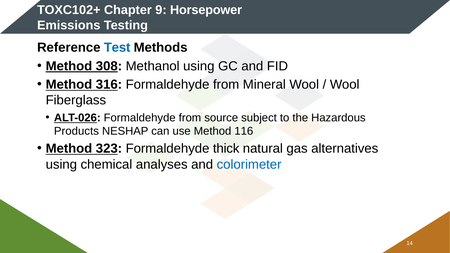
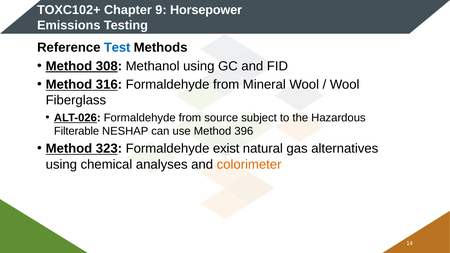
Products: Products -> Filterable (77, 131)
116: 116 -> 396 (244, 131)
thick: thick -> exist (226, 149)
colorimeter colour: blue -> orange (249, 164)
